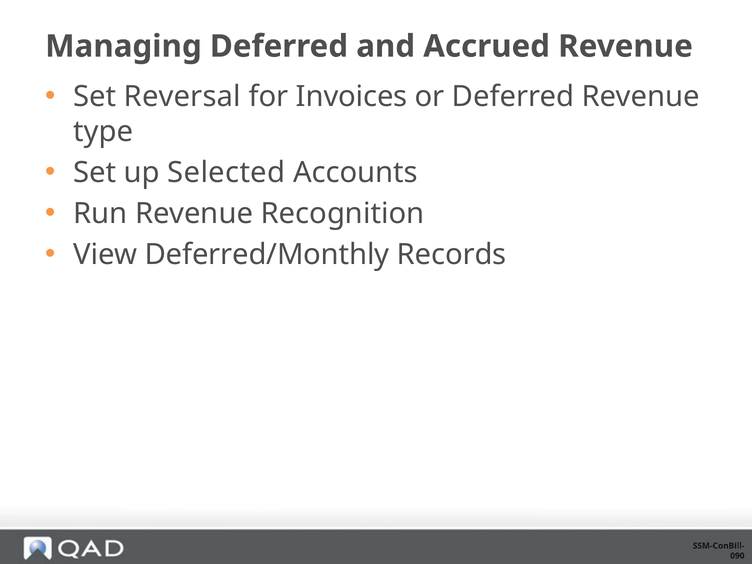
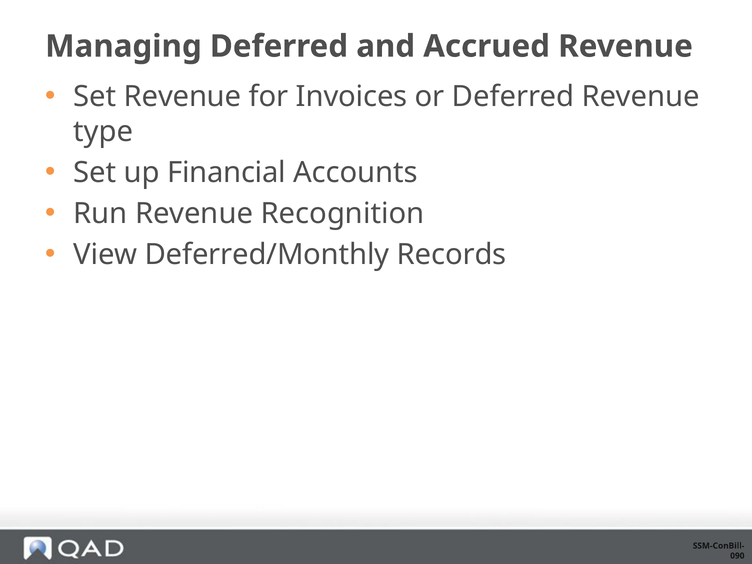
Set Reversal: Reversal -> Revenue (183, 97)
Selected: Selected -> Financial (227, 173)
